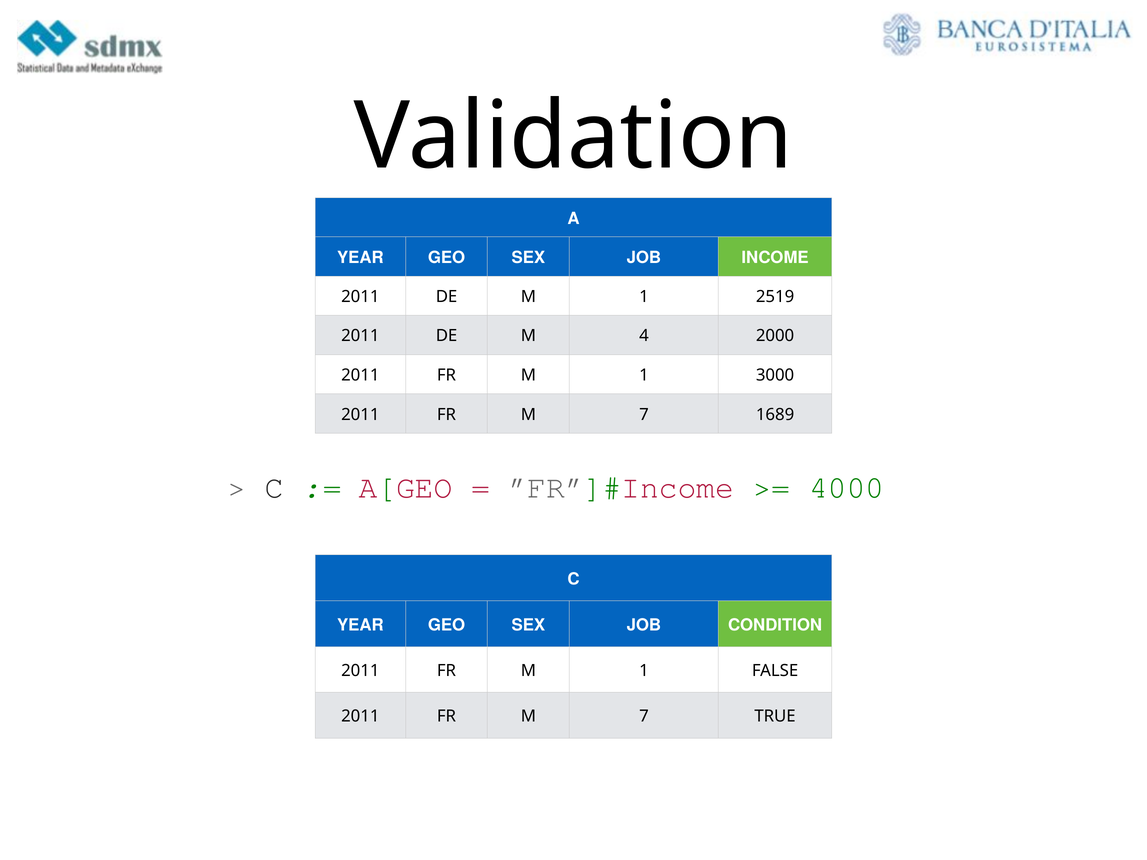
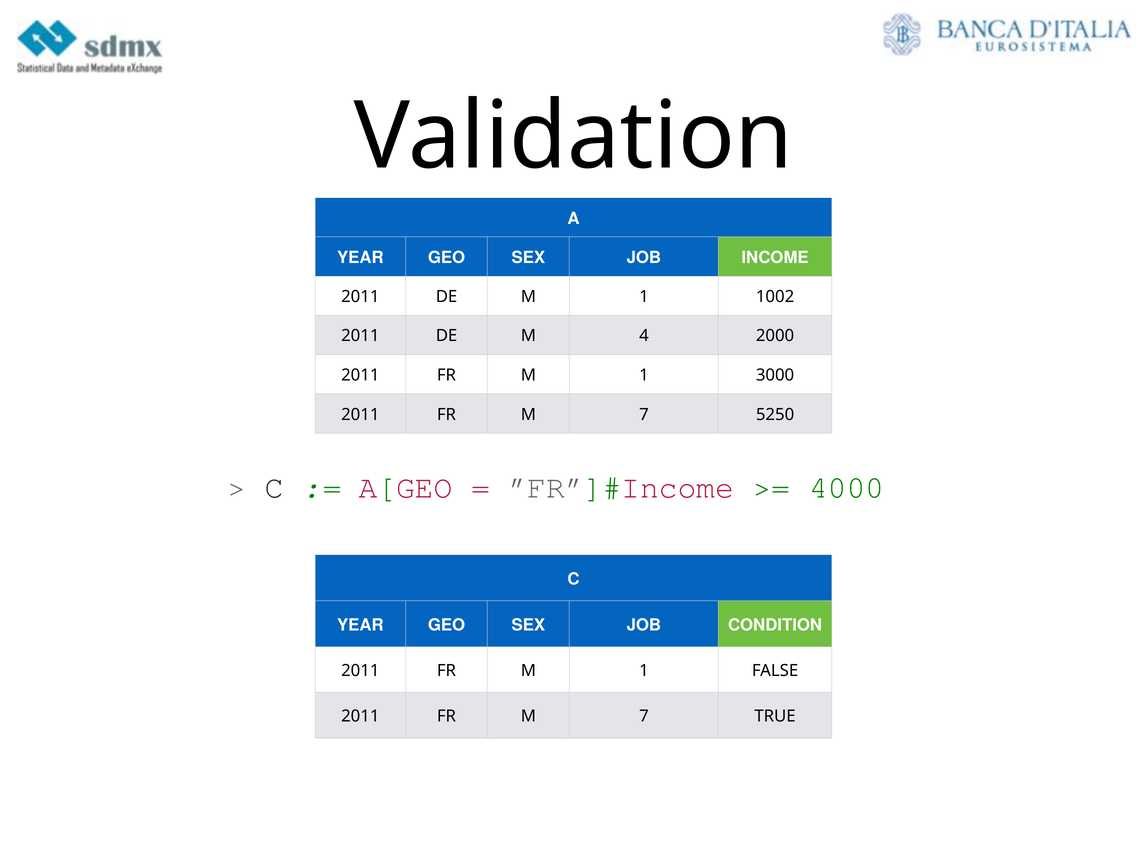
2519: 2519 -> 1002 (775, 297)
1689: 1689 -> 5250 (775, 415)
